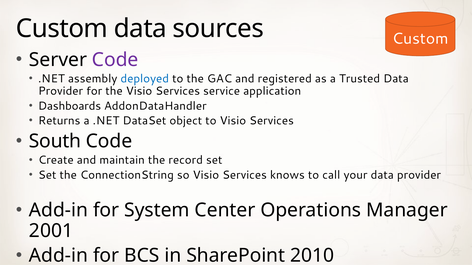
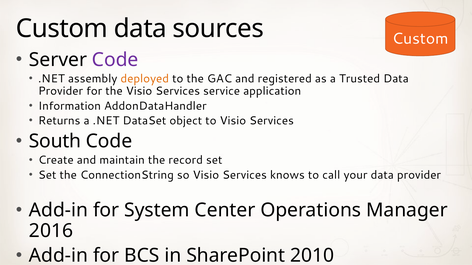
deployed colour: blue -> orange (145, 79)
Dashboards: Dashboards -> Information (70, 106)
2001: 2001 -> 2016 (51, 231)
